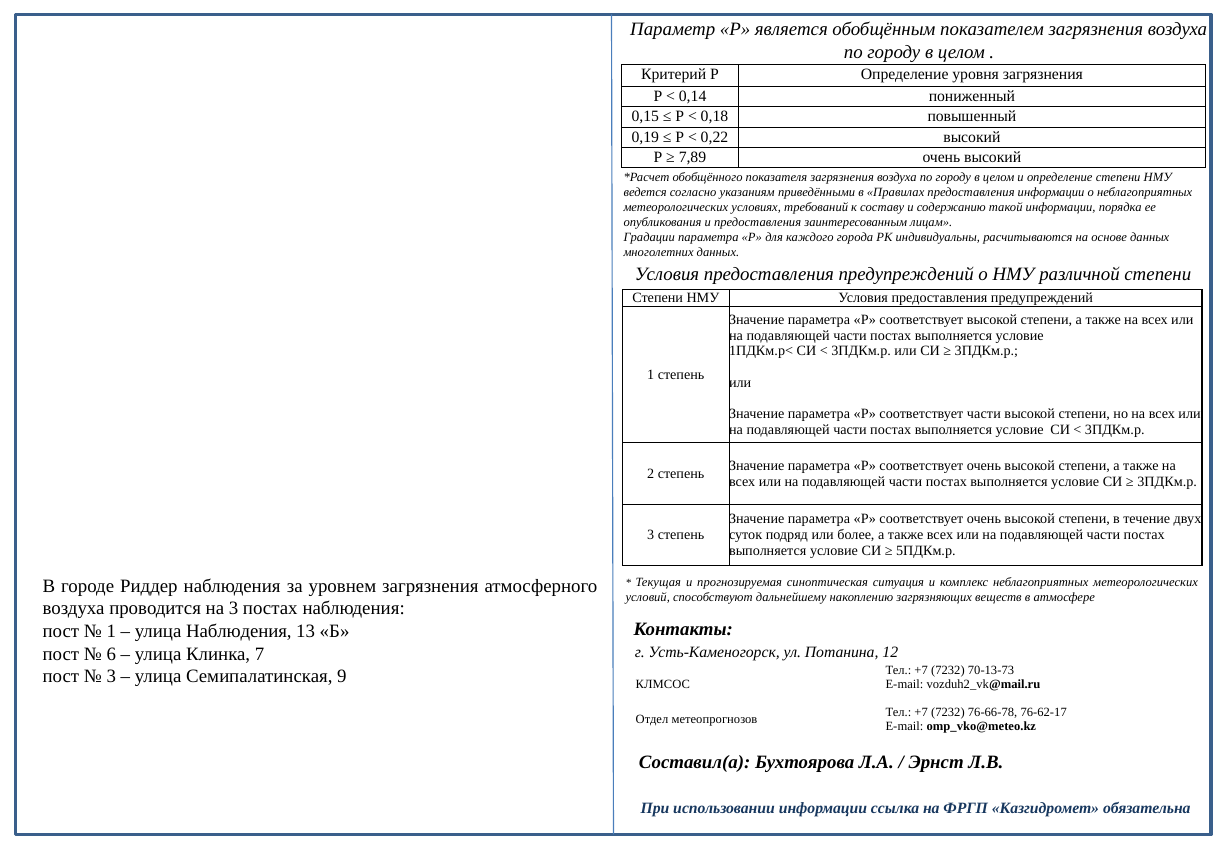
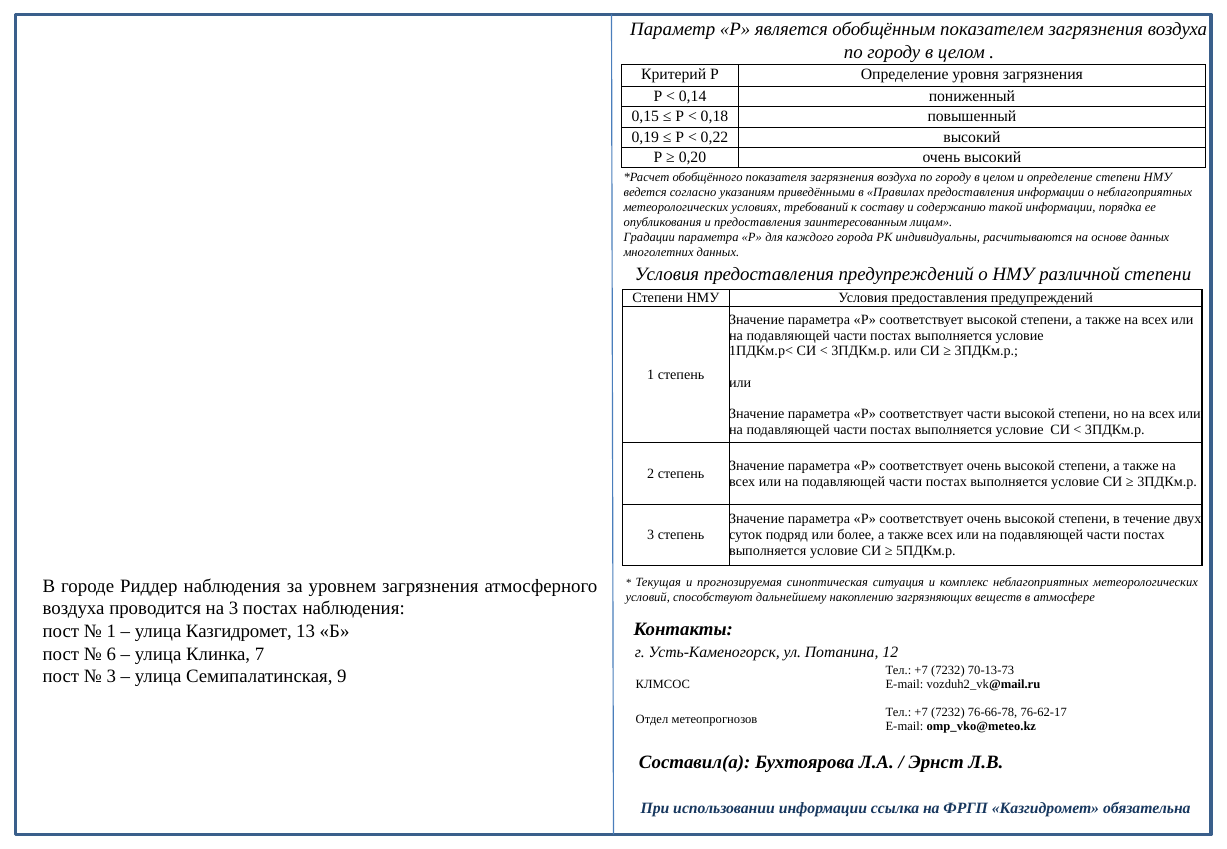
7,89: 7,89 -> 0,20 (692, 157)
улица Наблюдения: Наблюдения -> Казгидромет (239, 632)
